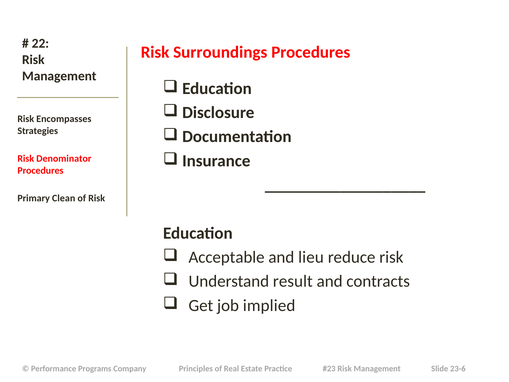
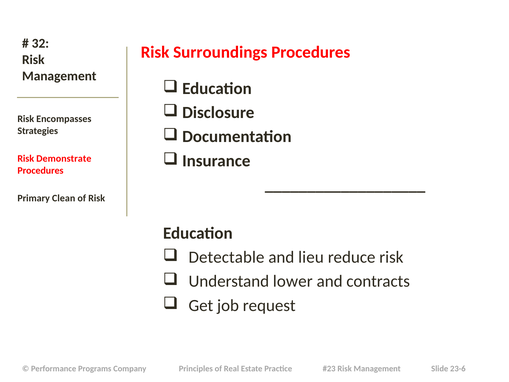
22: 22 -> 32 (40, 43)
Denominator: Denominator -> Demonstrate (64, 159)
Acceptable: Acceptable -> Detectable (226, 257)
result: result -> lower (293, 281)
implied: implied -> request (269, 305)
